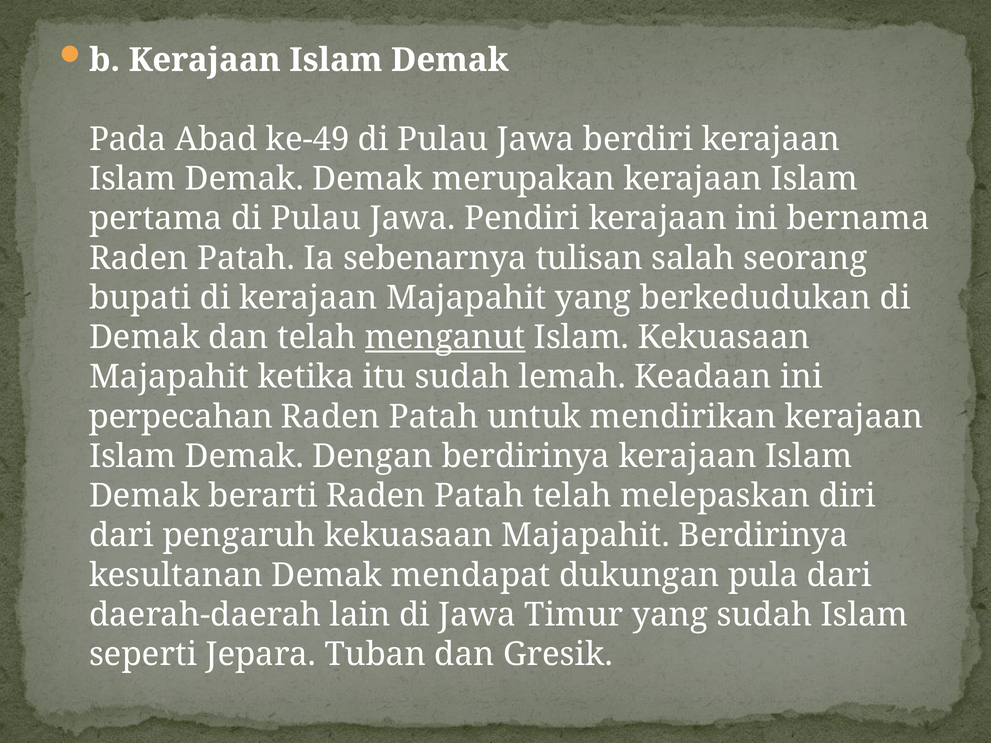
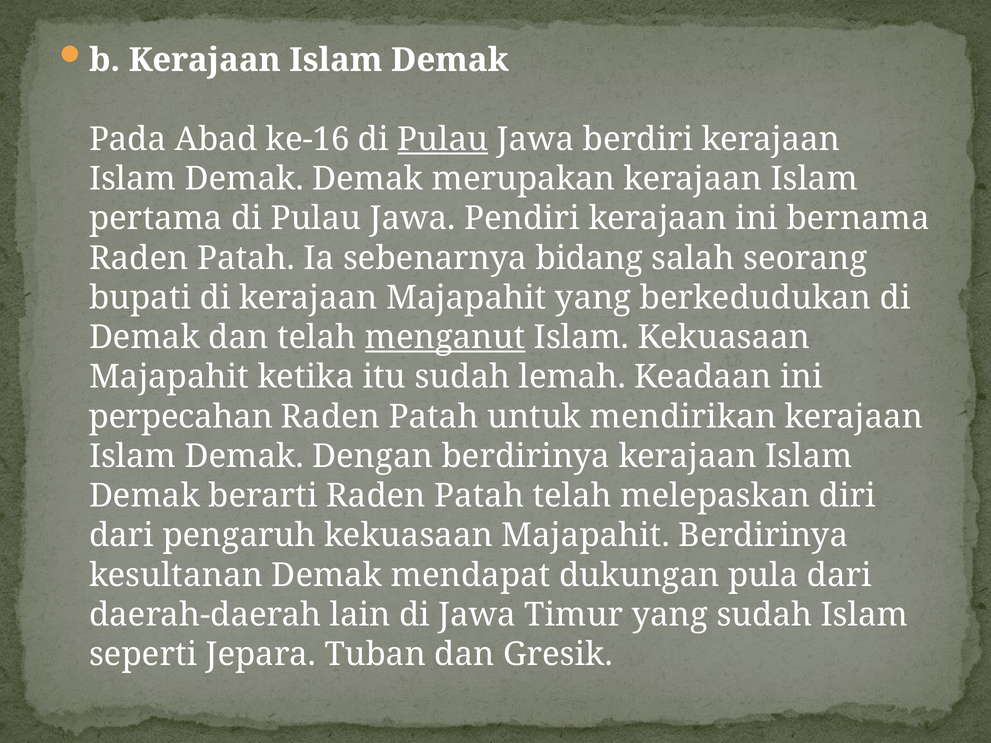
ke-49: ke-49 -> ke-16 (308, 139)
Pulau underline: none -> present (443, 139)
tulisan: tulisan -> bidang (589, 258)
